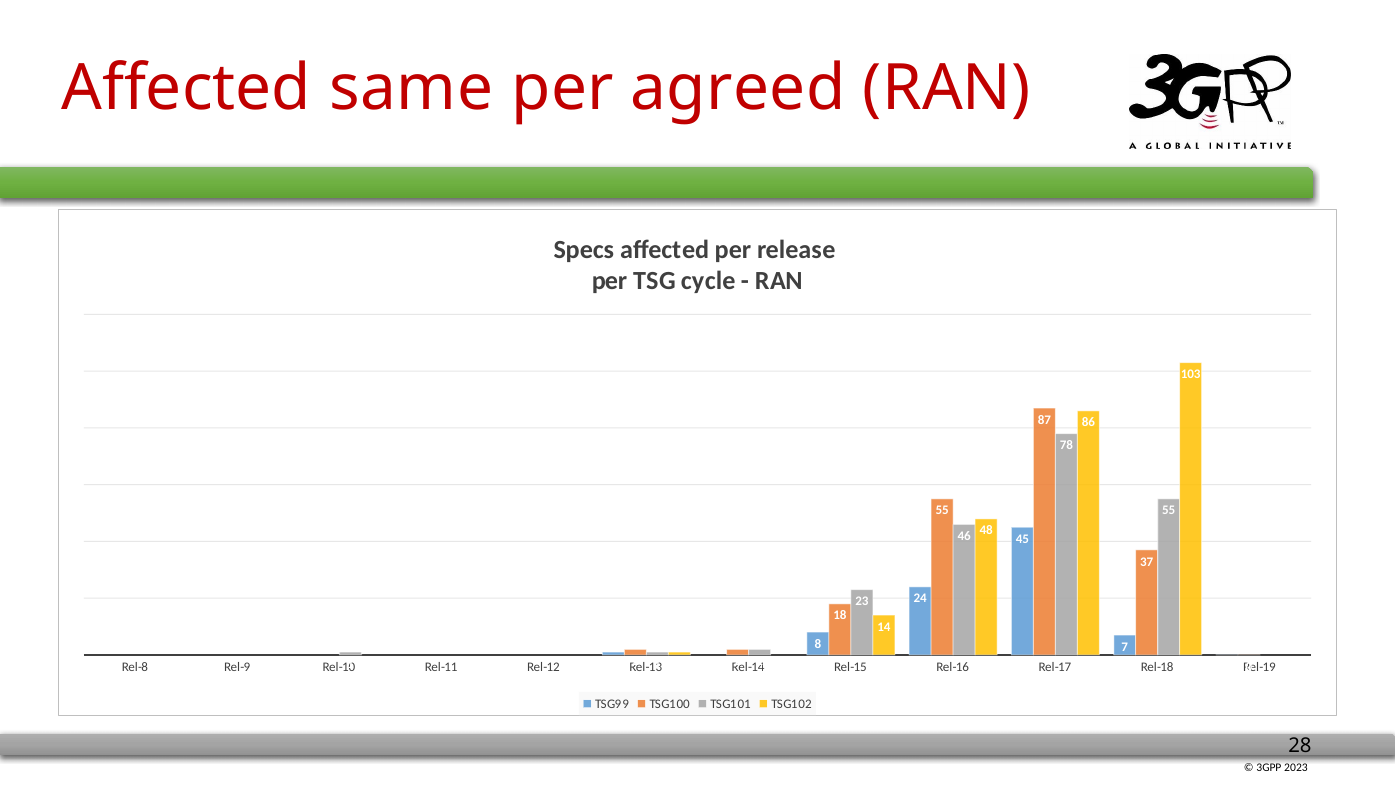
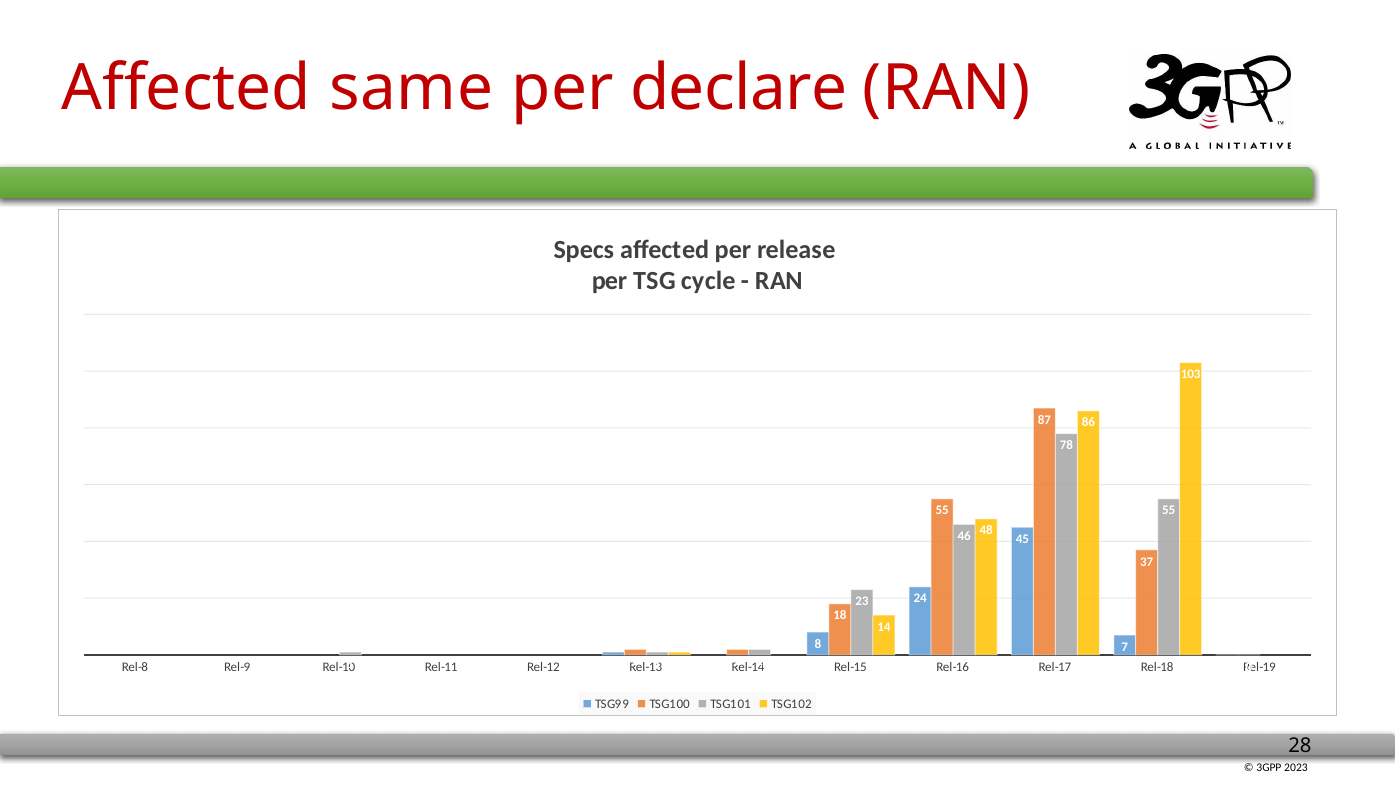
agreed: agreed -> declare (739, 88)
